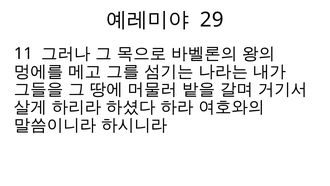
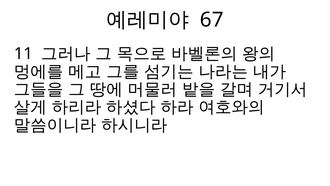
29: 29 -> 67 (212, 20)
